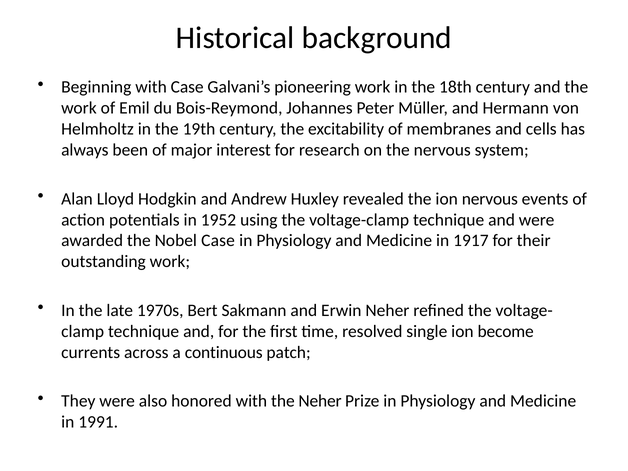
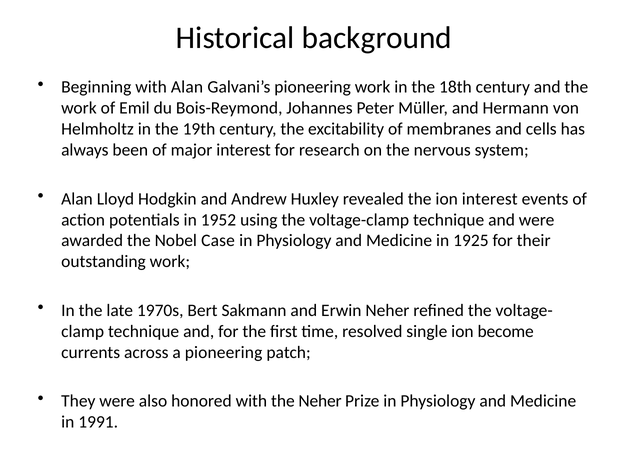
with Case: Case -> Alan (187, 87)
ion nervous: nervous -> interest (490, 199)
1917: 1917 -> 1925 (471, 241)
a continuous: continuous -> pioneering (224, 352)
